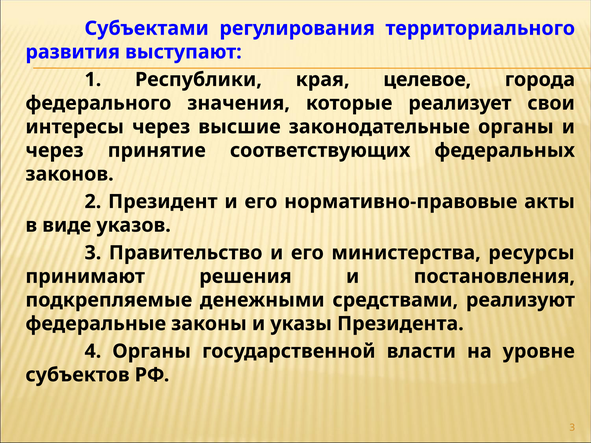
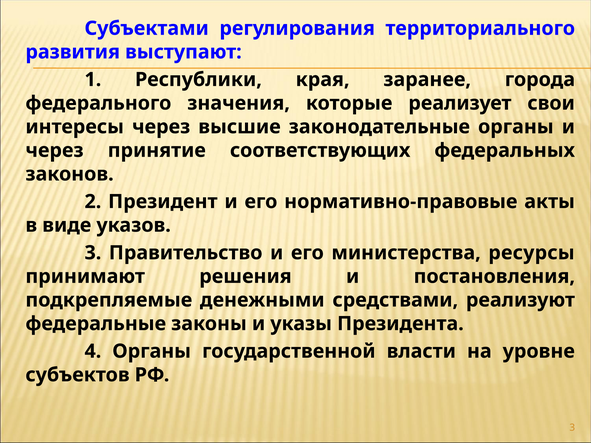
целевое: целевое -> заранее (427, 80)
